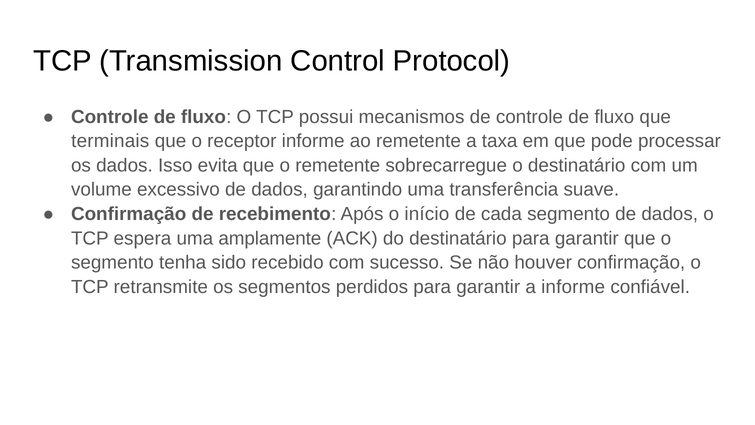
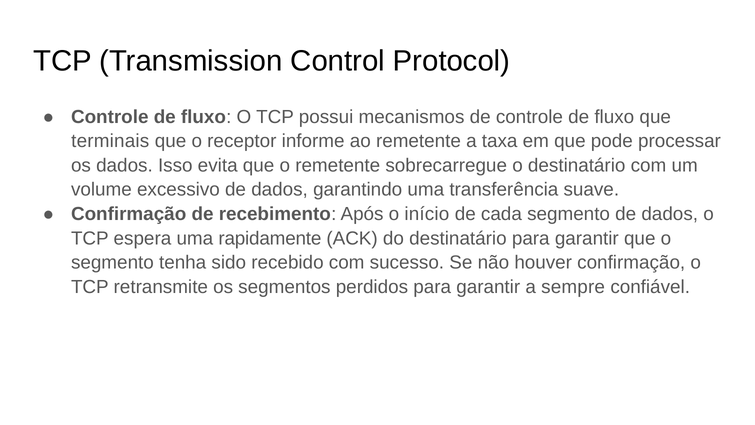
amplamente: amplamente -> rapidamente (270, 238)
a informe: informe -> sempre (573, 287)
